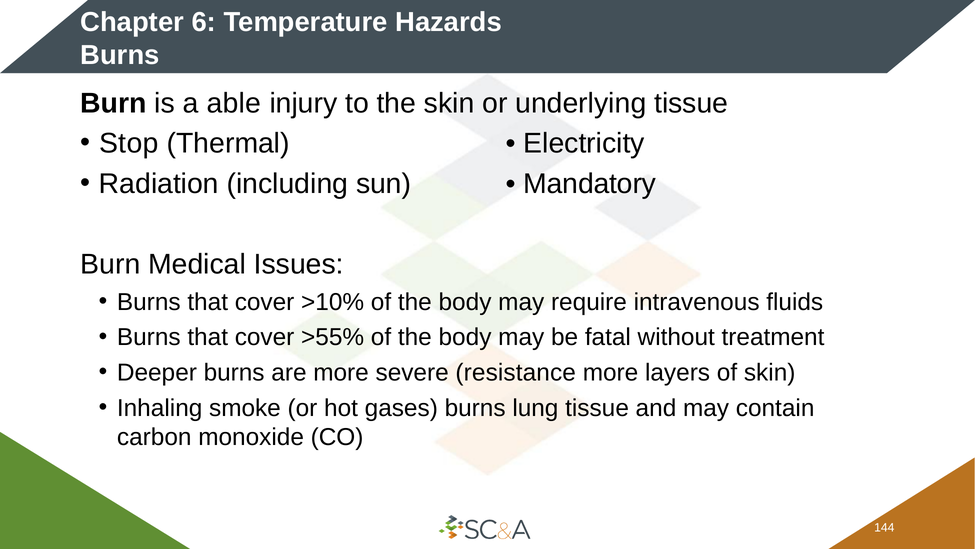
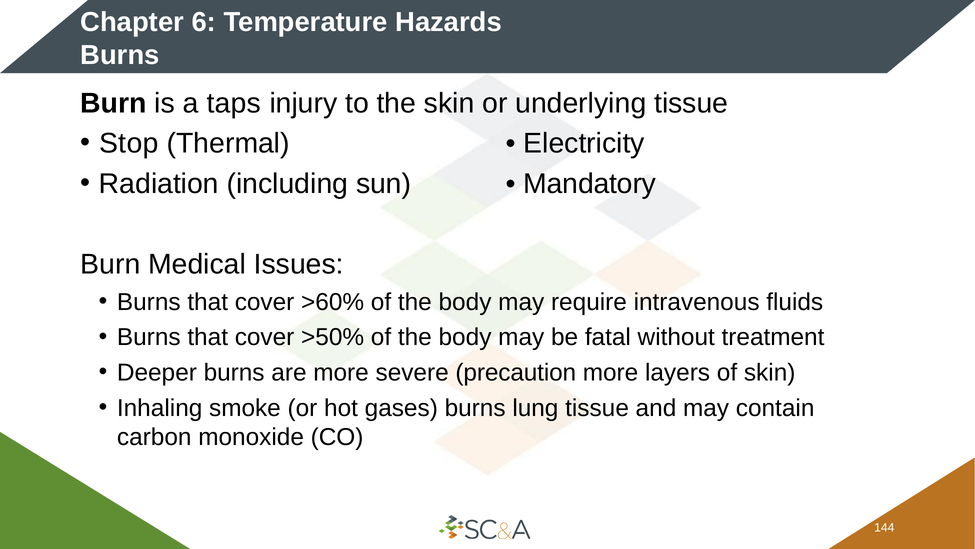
able: able -> taps (234, 103)
>10%: >10% -> >60% (333, 302)
>55%: >55% -> >50% (333, 337)
resistance: resistance -> precaution (516, 372)
